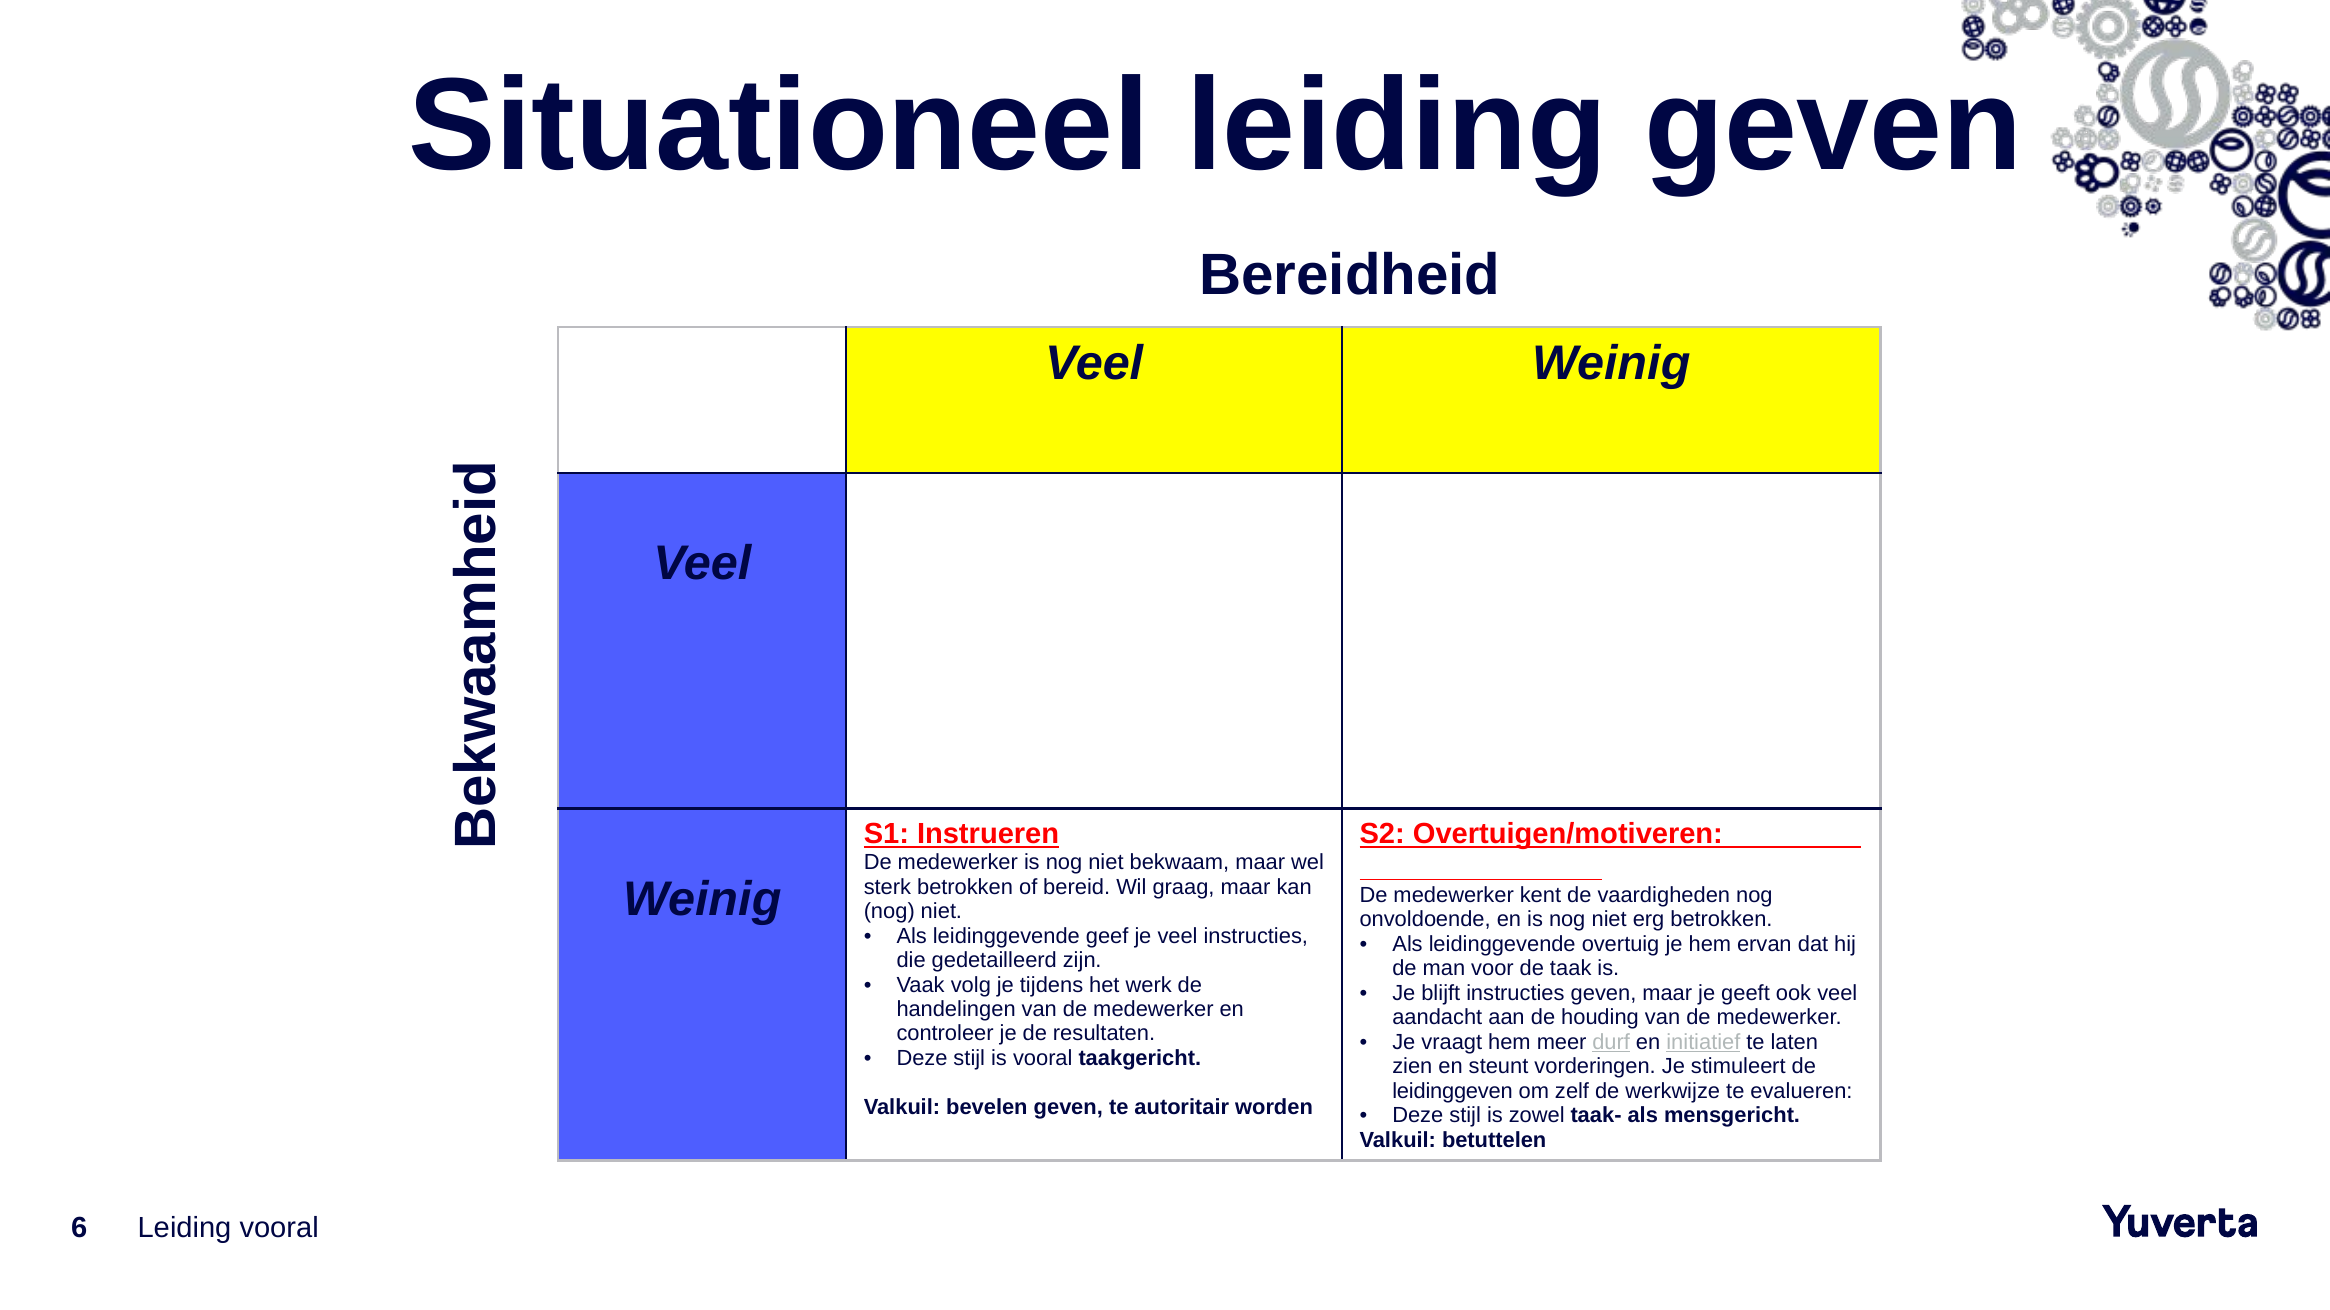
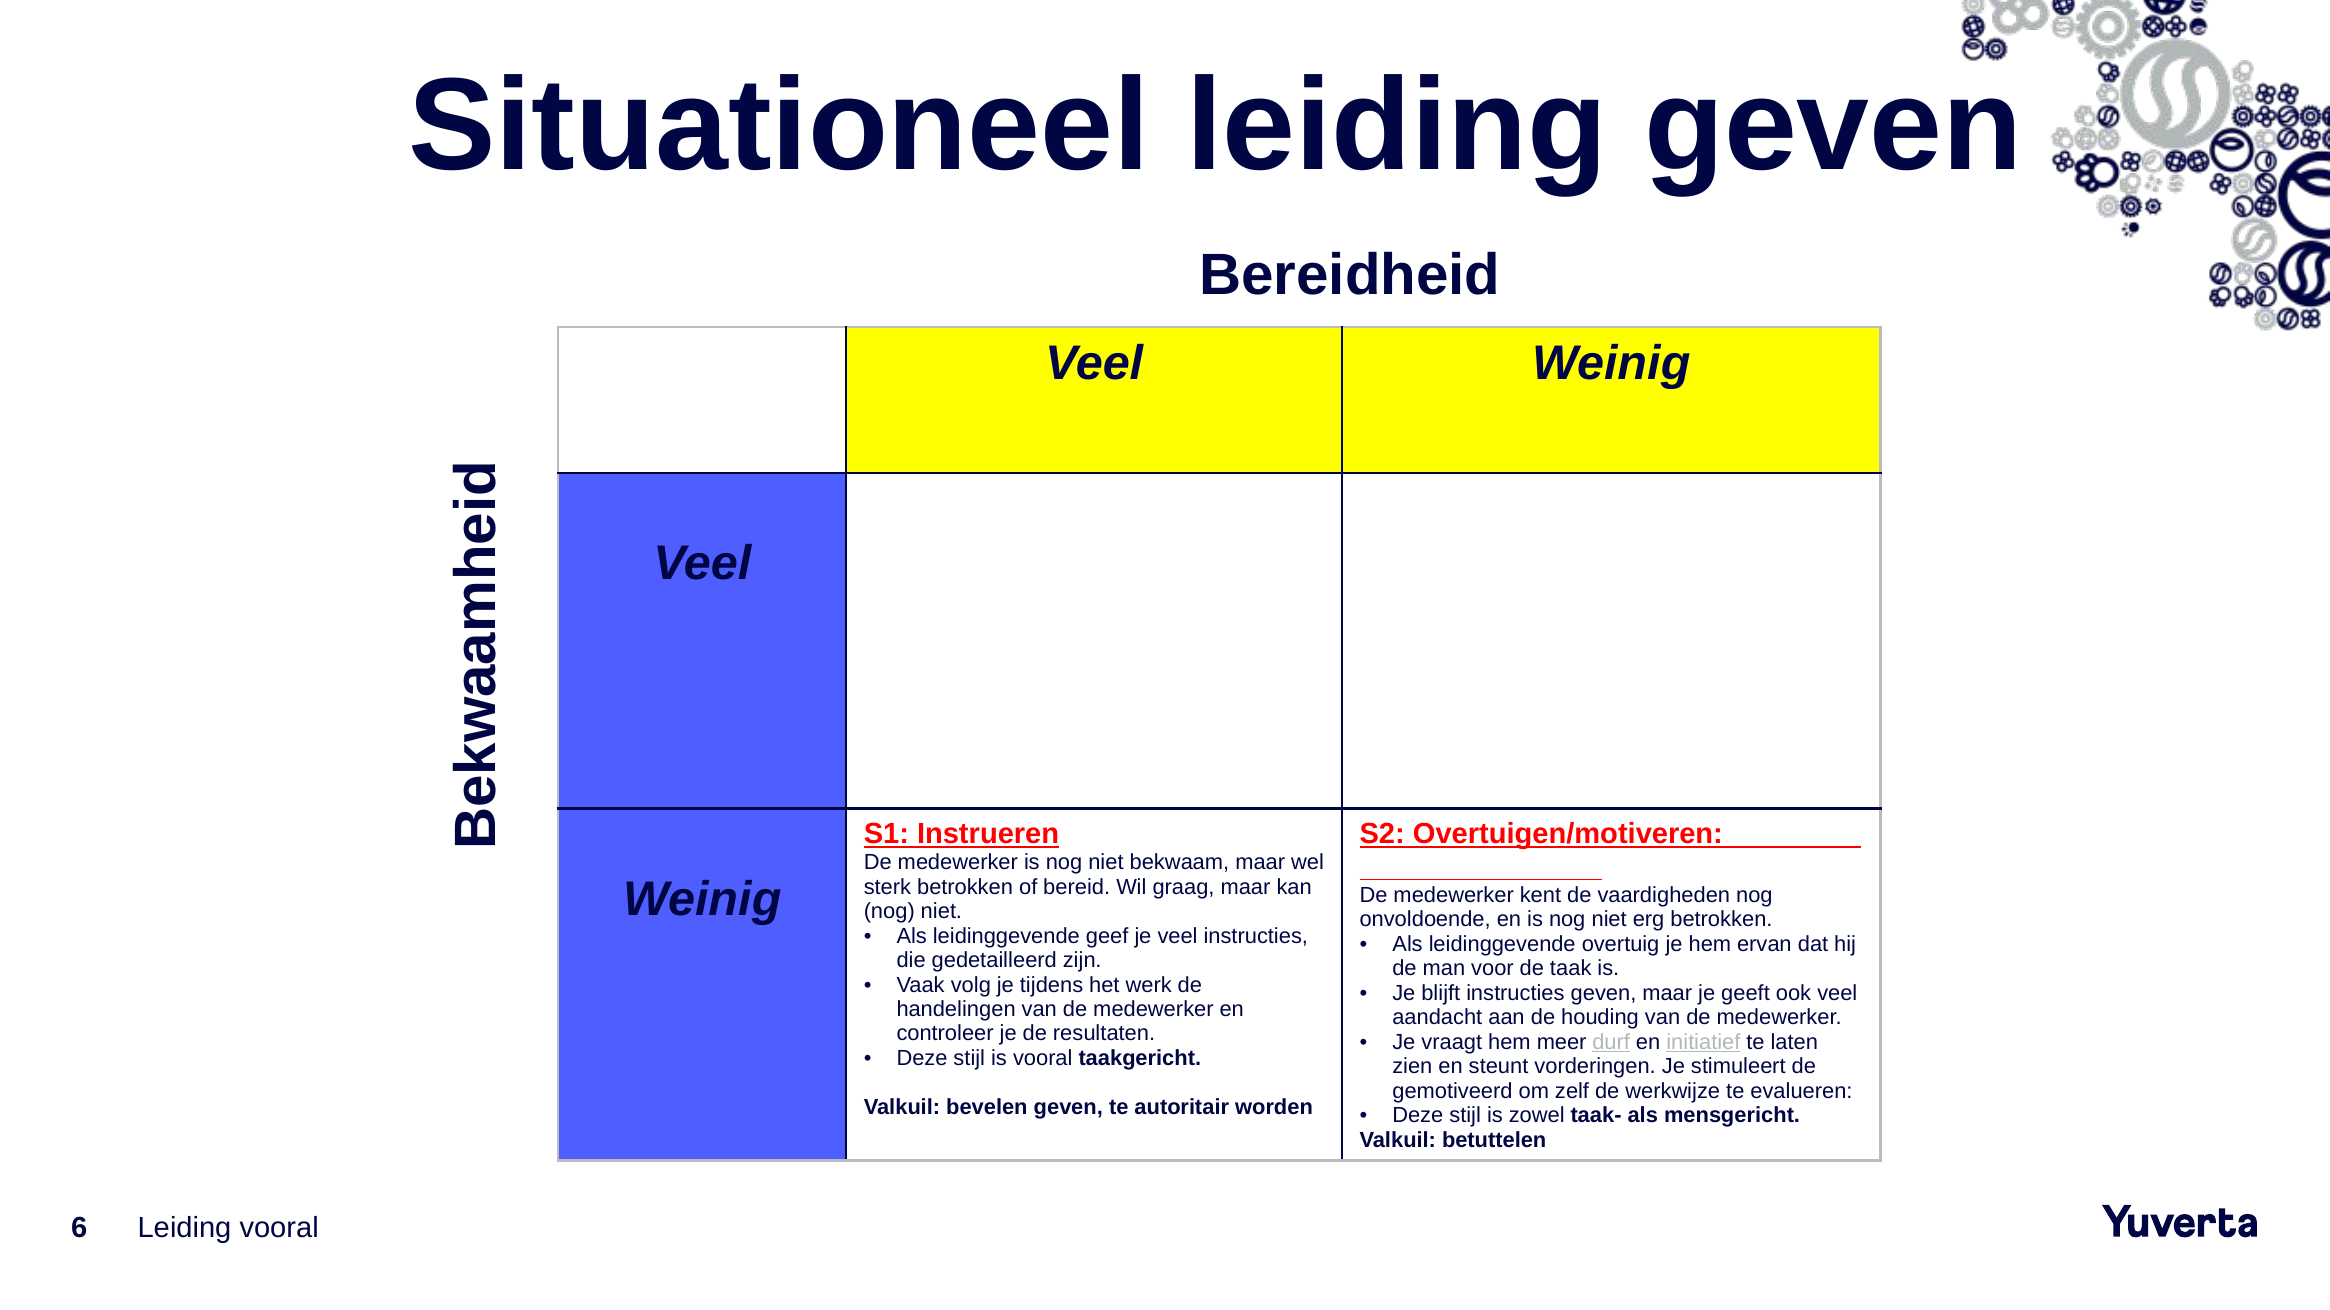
leidinggeven: leidinggeven -> gemotiveerd (1452, 1091)
